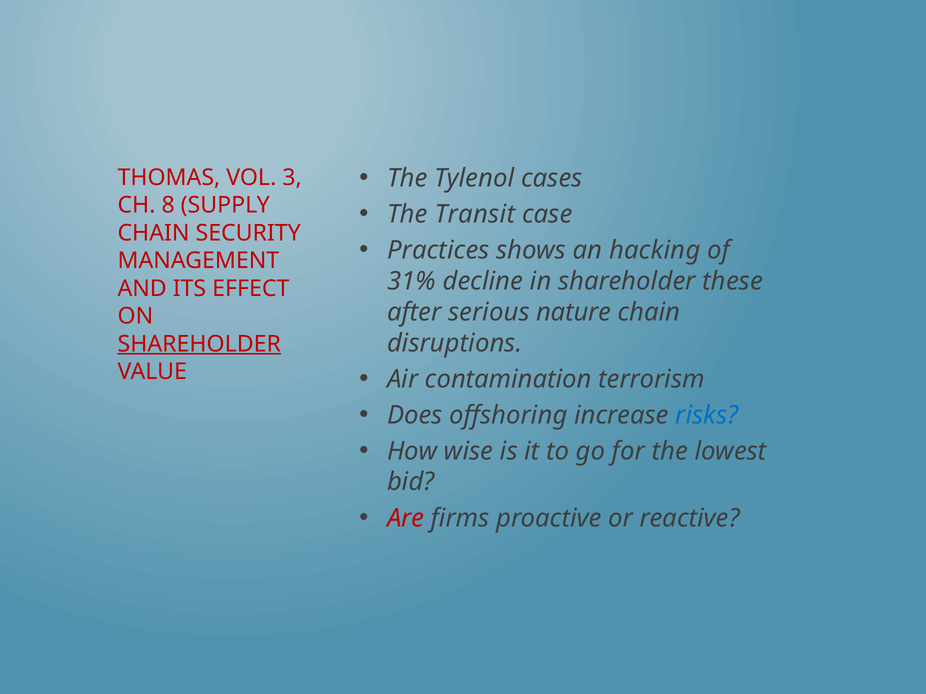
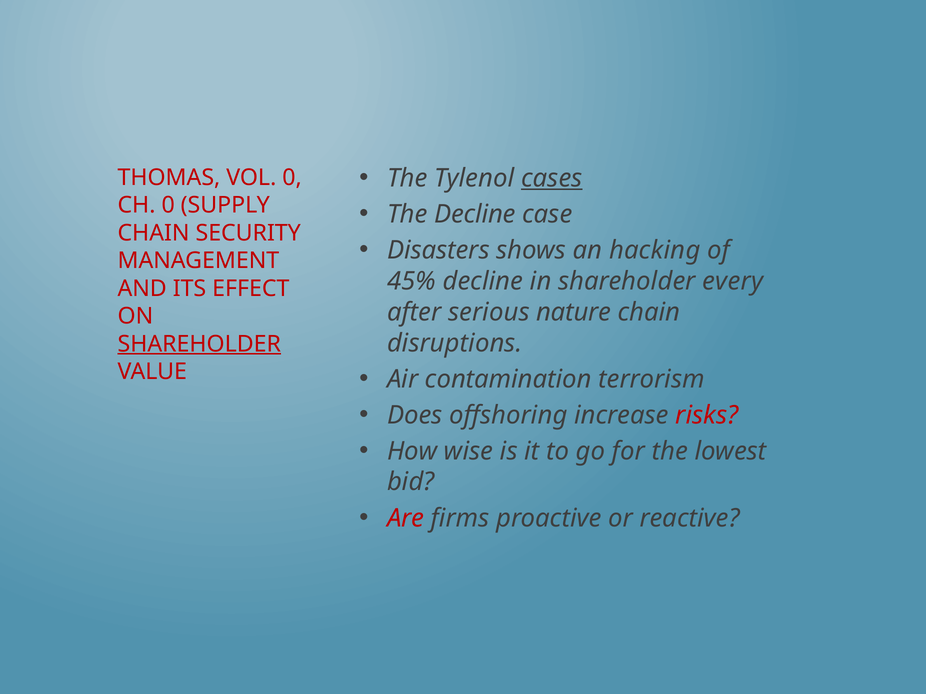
cases underline: none -> present (552, 178)
VOL 3: 3 -> 0 (292, 178)
CH 8: 8 -> 0 (168, 205)
The Transit: Transit -> Decline (475, 214)
Practices: Practices -> Disasters (438, 251)
31%: 31% -> 45% (412, 281)
these: these -> every (733, 281)
risks colour: blue -> red (707, 415)
